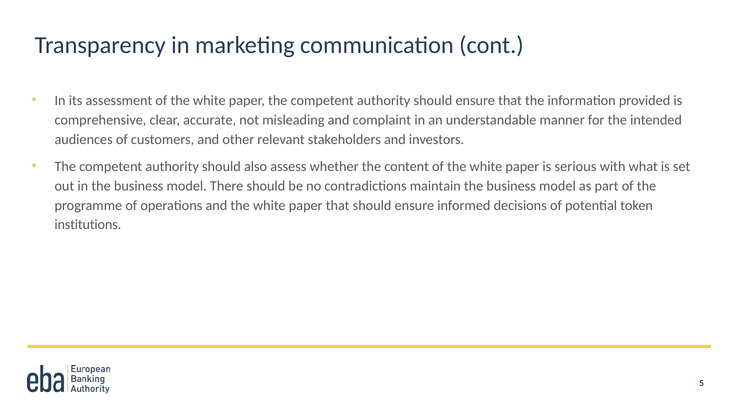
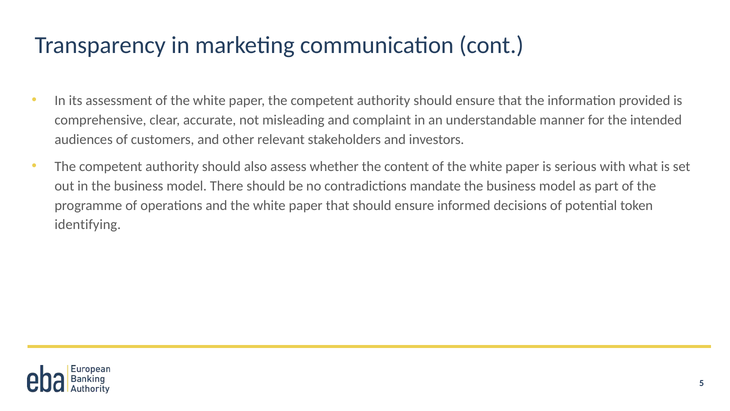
maintain: maintain -> mandate (435, 186)
institutions: institutions -> identifying (88, 225)
